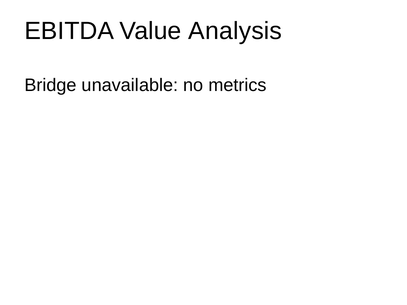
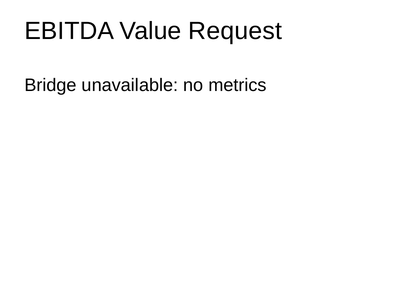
Analysis: Analysis -> Request (235, 31)
